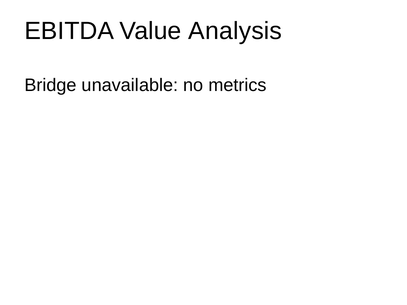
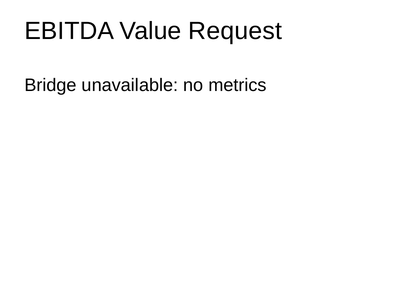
Analysis: Analysis -> Request (235, 31)
